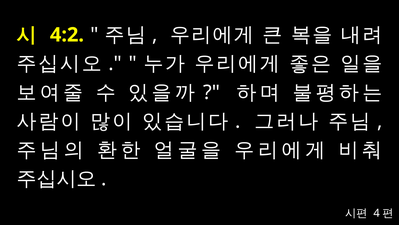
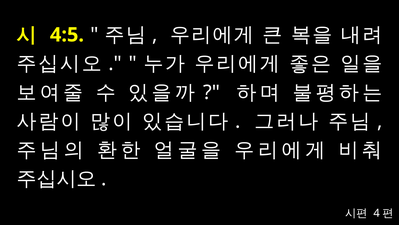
4:2: 4:2 -> 4:5 (67, 35)
